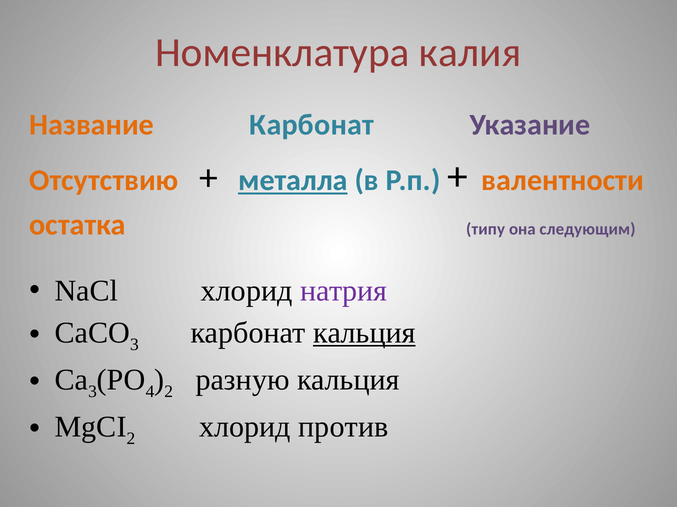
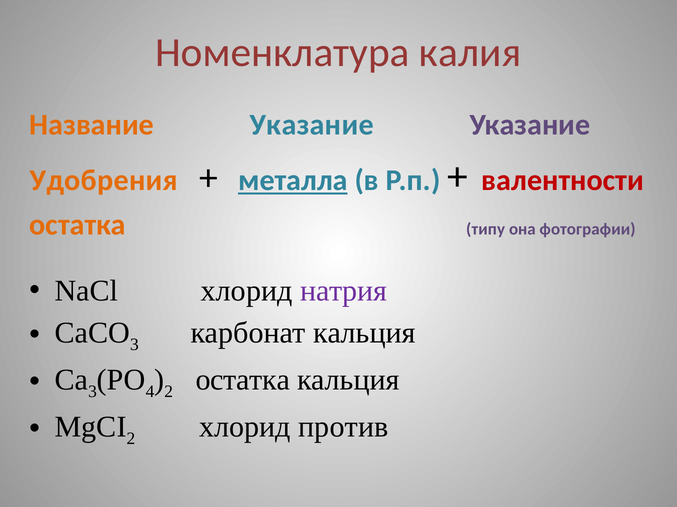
Название Карбонат: Карбонат -> Указание (312, 125)
Отсутствию: Отсутствию -> Удобрения (104, 181)
валентности colour: orange -> red (563, 181)
следующим: следующим -> фотографии (588, 230)
кальция underline: present -> none (364, 333)
разную: разную -> остатка (243, 380)
